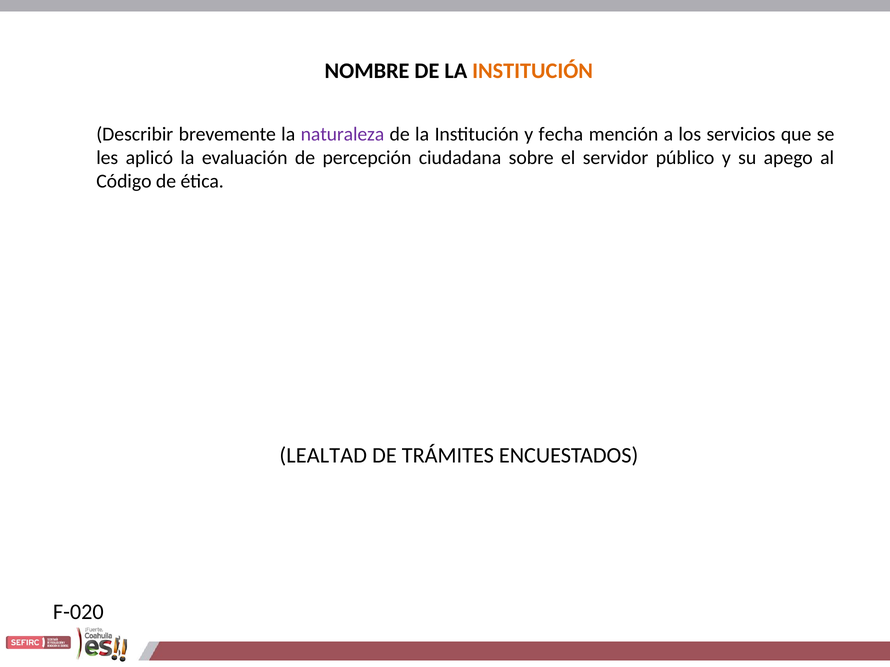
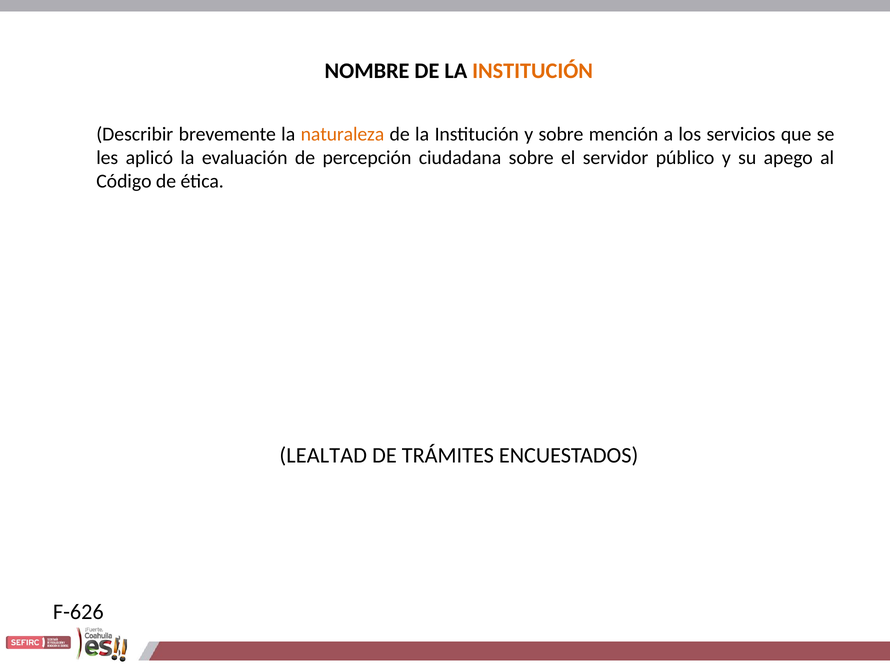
naturaleza colour: purple -> orange (342, 134)
y fecha: fecha -> sobre (561, 134)
F-020: F-020 -> F-626 (78, 612)
